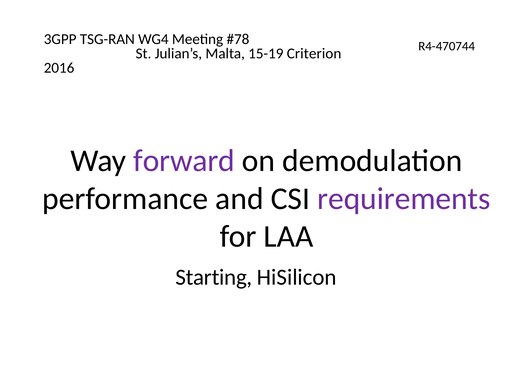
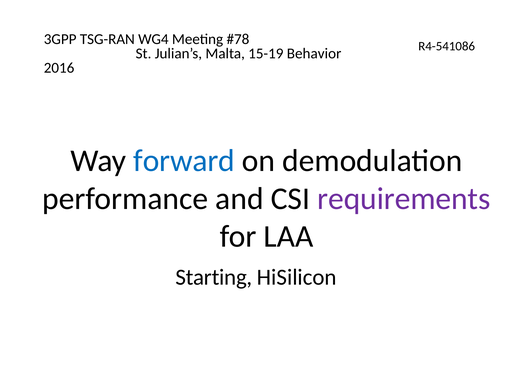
R4-470744: R4-470744 -> R4-541086 (447, 46)
Criterion: Criterion -> Behavior (314, 53)
forward colour: purple -> blue (184, 161)
